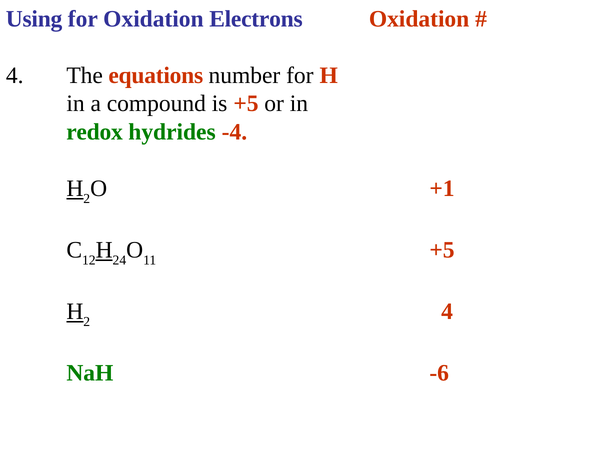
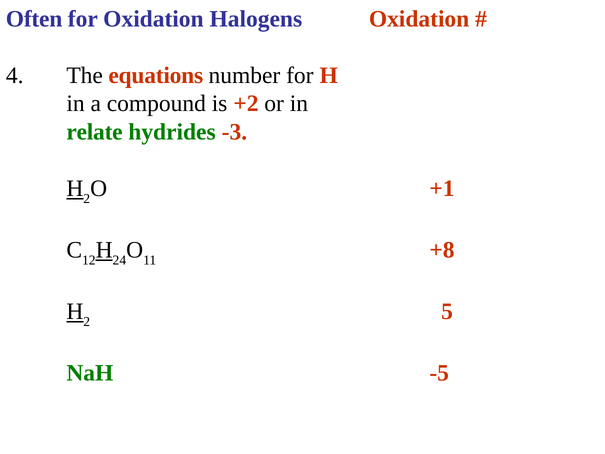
Using: Using -> Often (34, 19)
Electrons: Electrons -> Halogens (256, 19)
is +5: +5 -> +2 (246, 103)
redox: redox -> relate (95, 132)
-4: -4 -> -3 (234, 132)
+5: +5 -> +8 (442, 250)
4: 4 -> 5 (447, 311)
-6: -6 -> -5 (439, 373)
